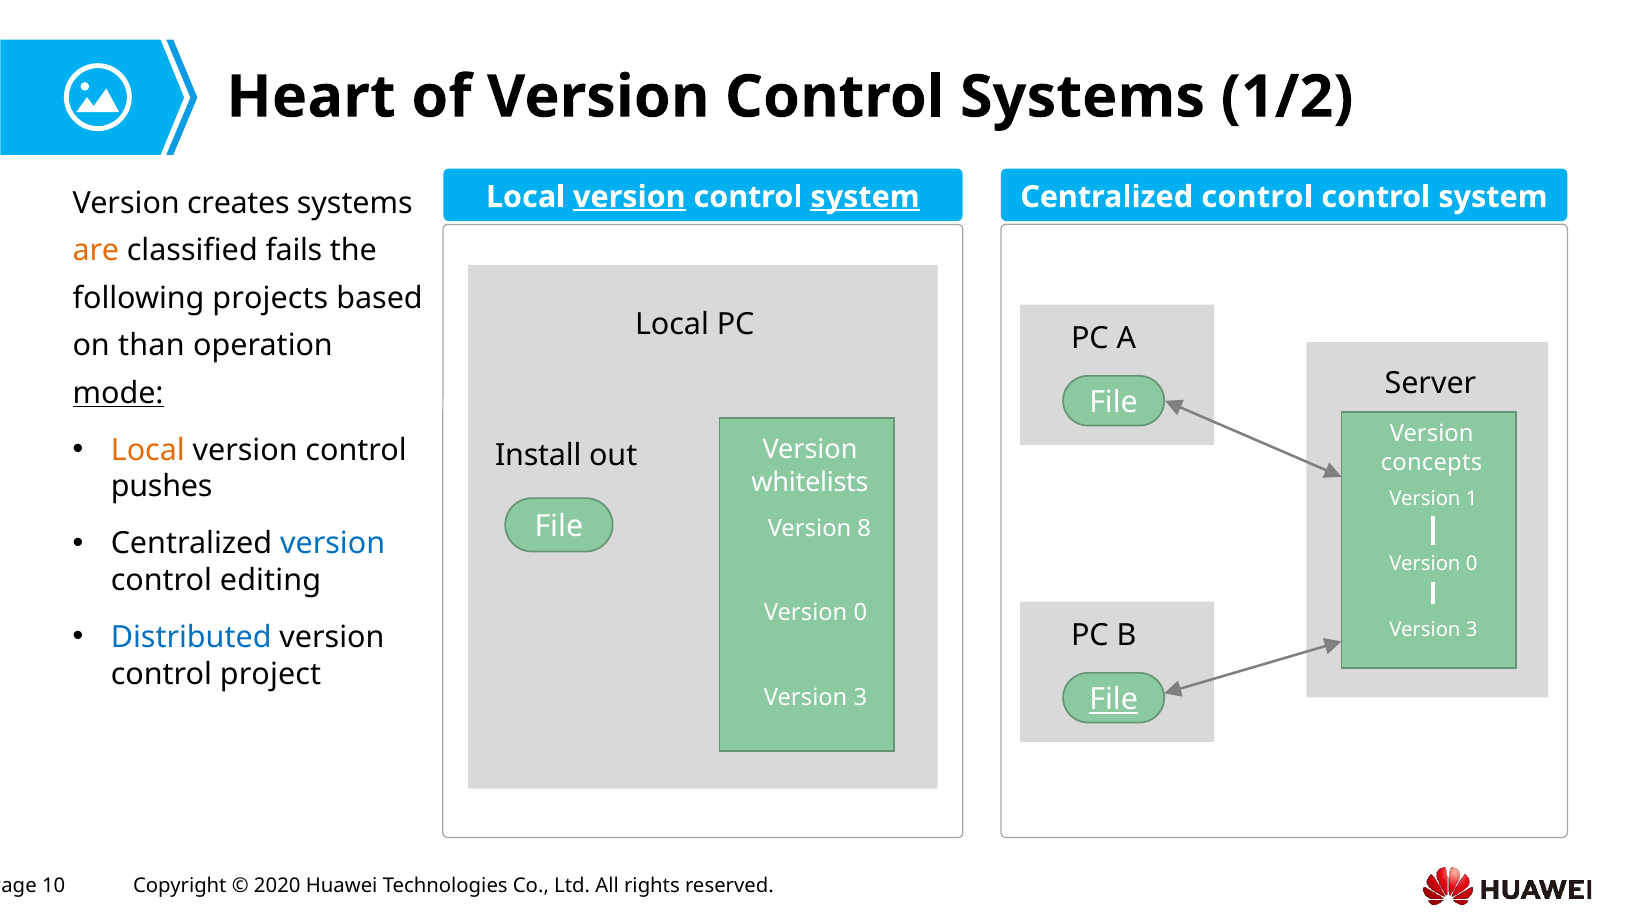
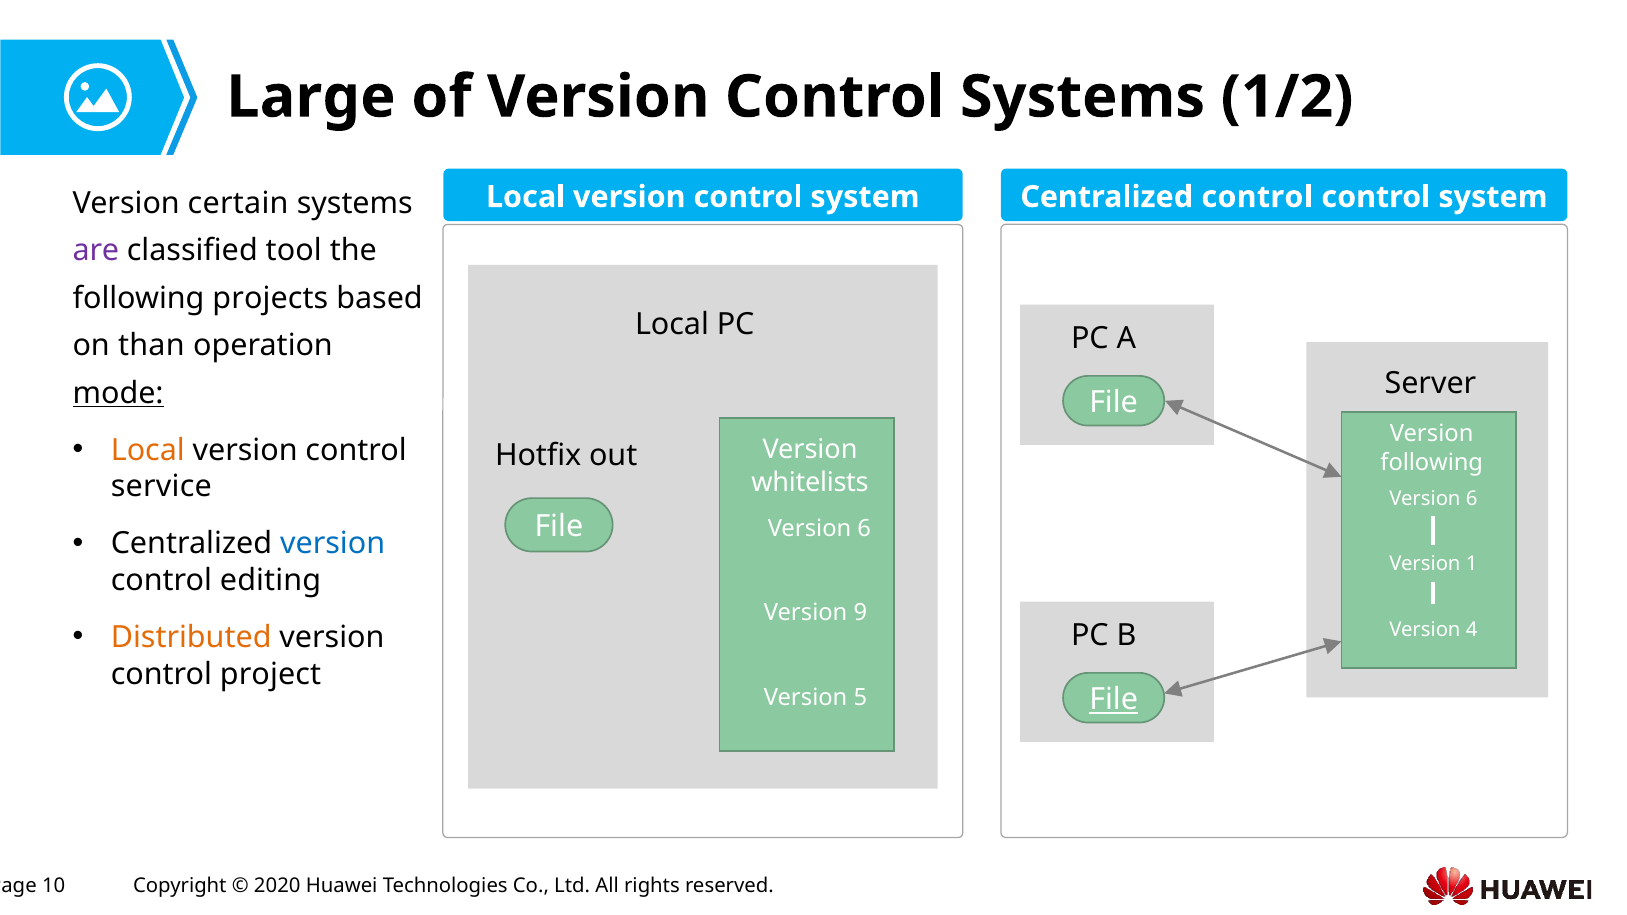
Heart: Heart -> Large (311, 97)
version underline: present -> none (629, 197)
system underline: present -> none (865, 197)
creates: creates -> certain (238, 203)
are colour: orange -> purple (96, 251)
fails: fails -> tool (294, 251)
Install: Install -> Hotfix (538, 455)
concepts: concepts -> following (1432, 462)
pushes: pushes -> service (161, 487)
1: 1 -> 6 (1472, 499)
8: 8 -> 6 (864, 528)
0: 0 -> 1 (1472, 564)
0: 0 -> 9 (860, 612)
Distributed colour: blue -> orange (191, 638)
3: 3 -> 4 (1472, 630)
3: 3 -> 5 (860, 698)
